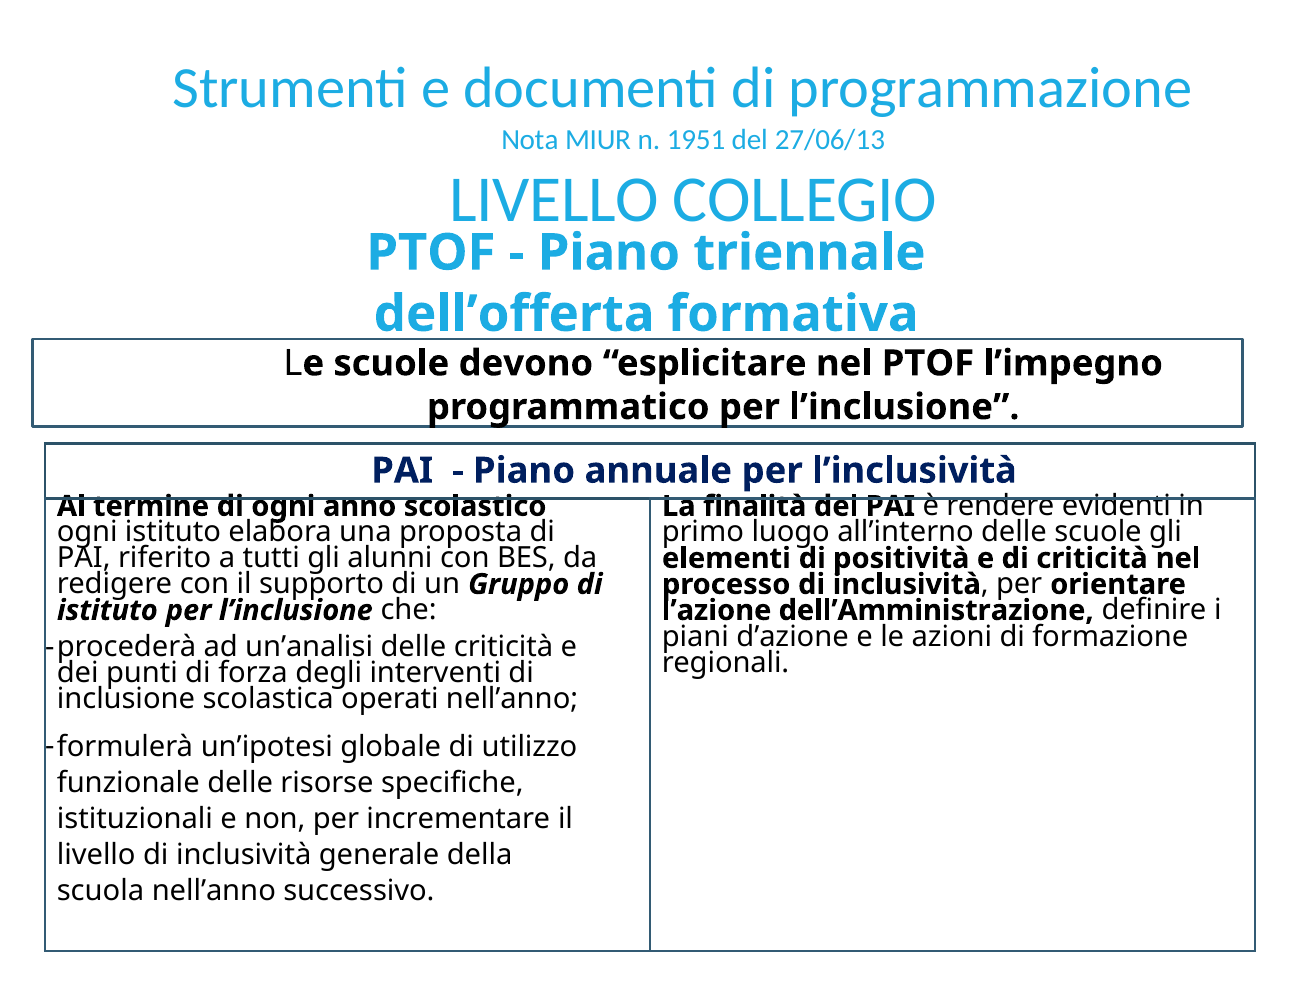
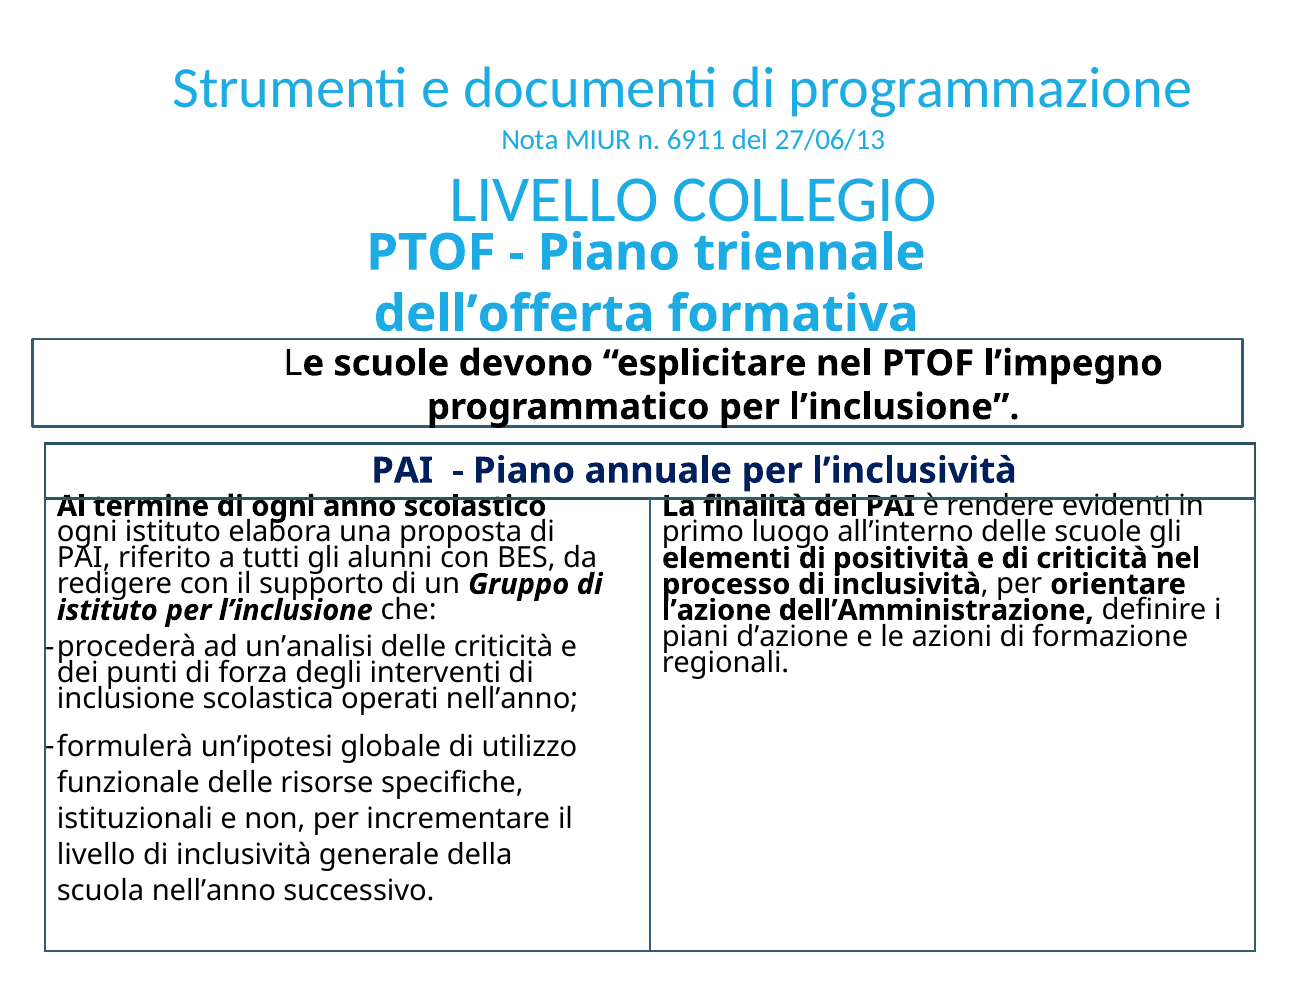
1951: 1951 -> 6911 (696, 140)
